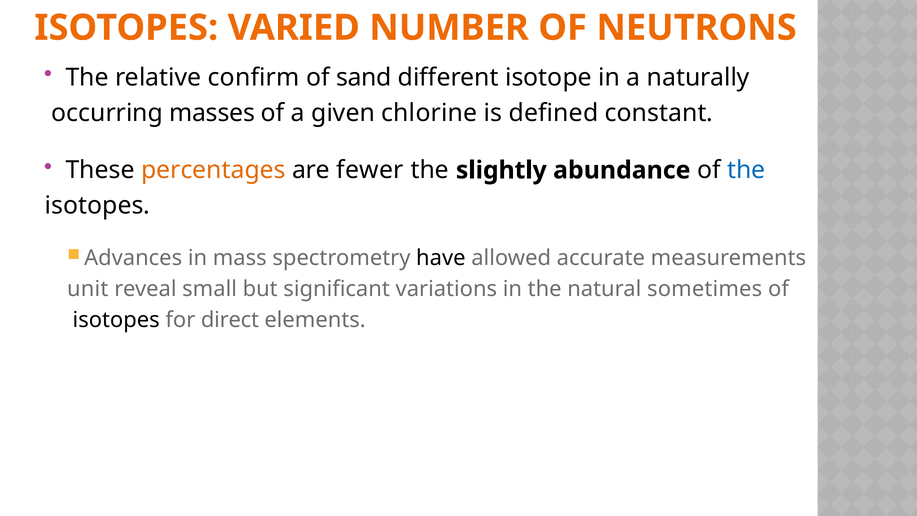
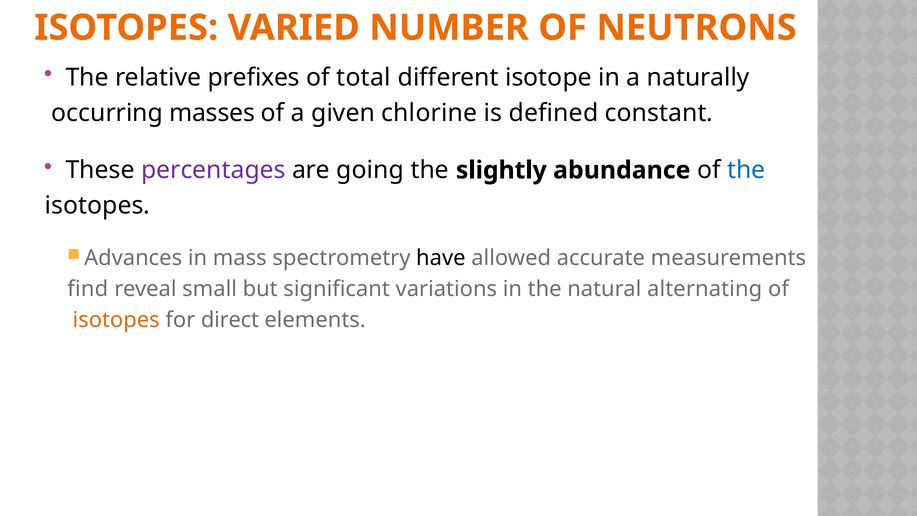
confirm: confirm -> prefixes (254, 77)
sand: sand -> total (364, 77)
percentages colour: orange -> purple (213, 170)
fewer: fewer -> going (370, 170)
unit: unit -> find (88, 289)
sometimes: sometimes -> alternating (705, 289)
isotopes colour: black -> orange (116, 320)
